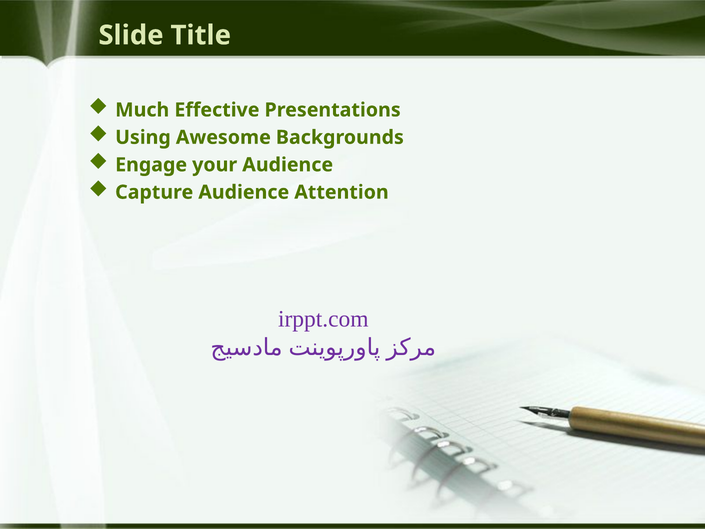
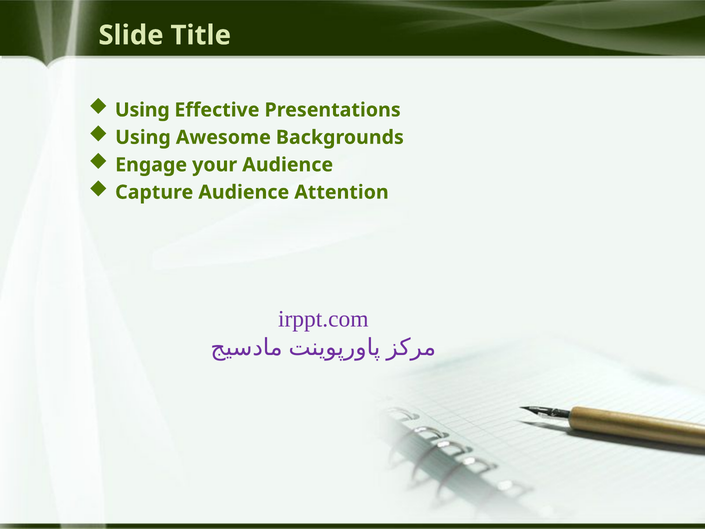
Much: Much -> Using (142, 110)
